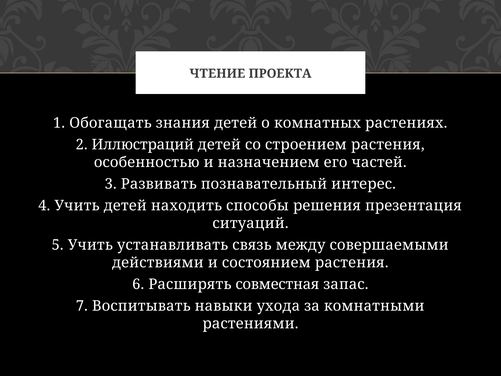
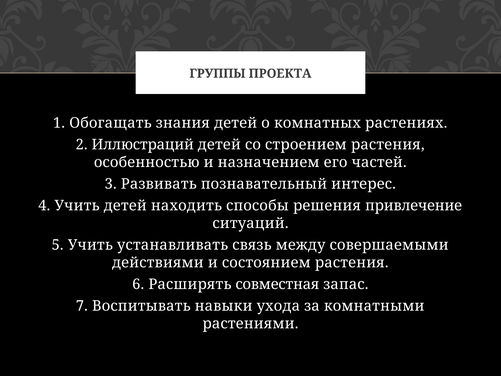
ЧТЕНИЕ: ЧТЕНИЕ -> ГРУППЫ (217, 74)
презентация: презентация -> привлечение (414, 206)
